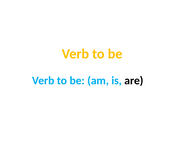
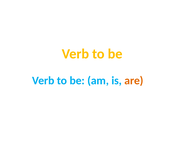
are colour: black -> orange (134, 81)
